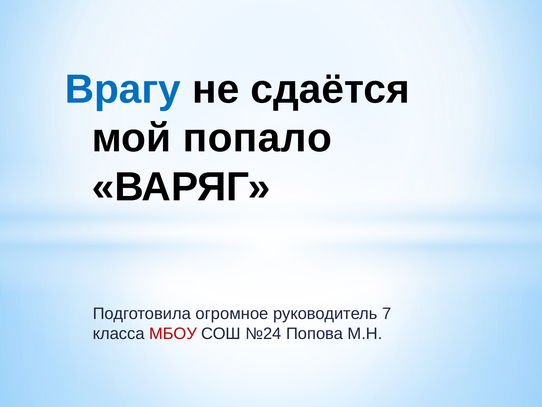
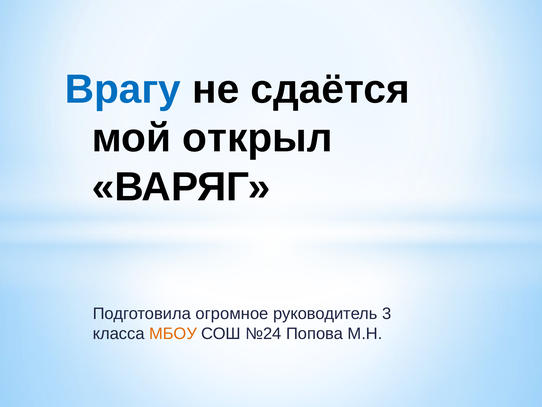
попало: попало -> открыл (258, 138)
7: 7 -> 3 (387, 313)
МБОУ colour: red -> orange (173, 333)
